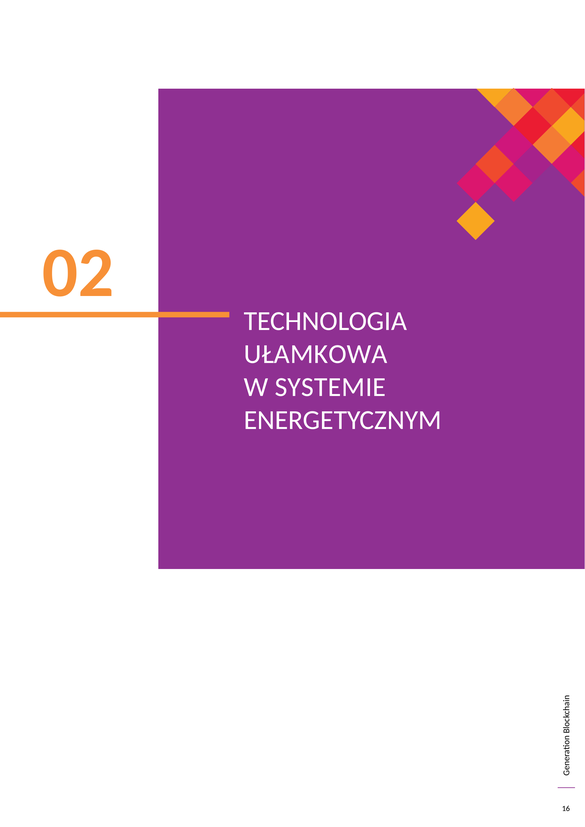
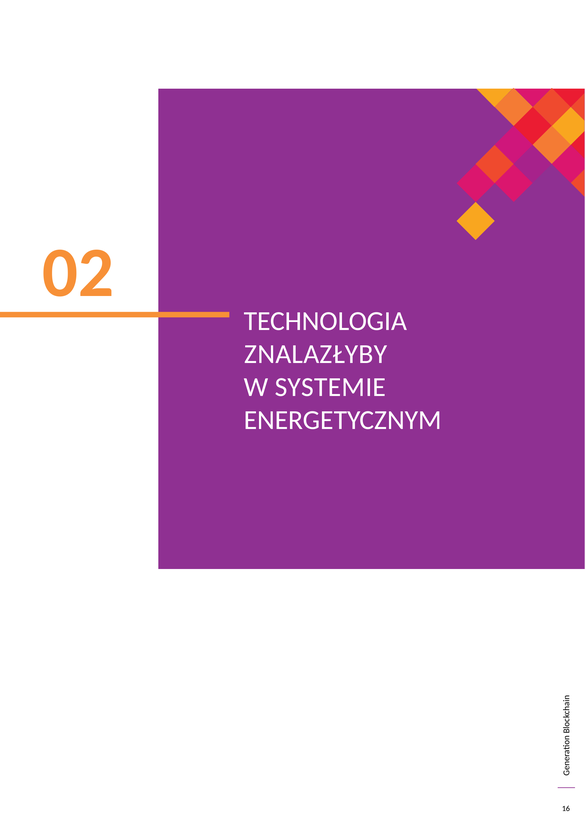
UŁAMKOWA: UŁAMKOWA -> ZNALAZŁYBY (316, 354)
